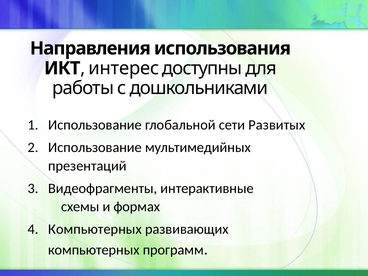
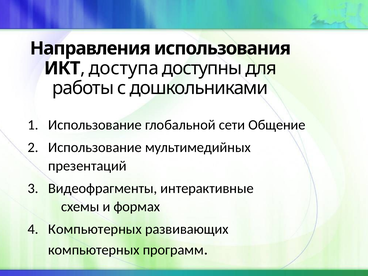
интерес: интерес -> доступа (124, 68)
Развитых: Развитых -> Общение (277, 125)
